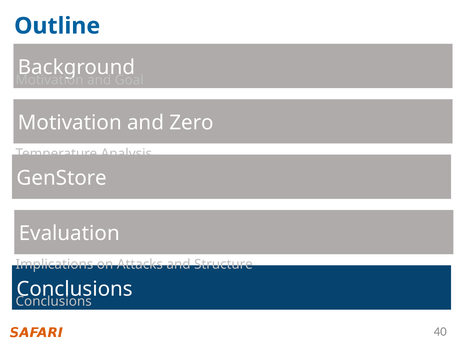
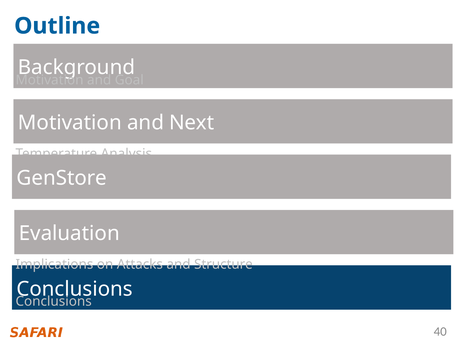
Zero: Zero -> Next (192, 123)
